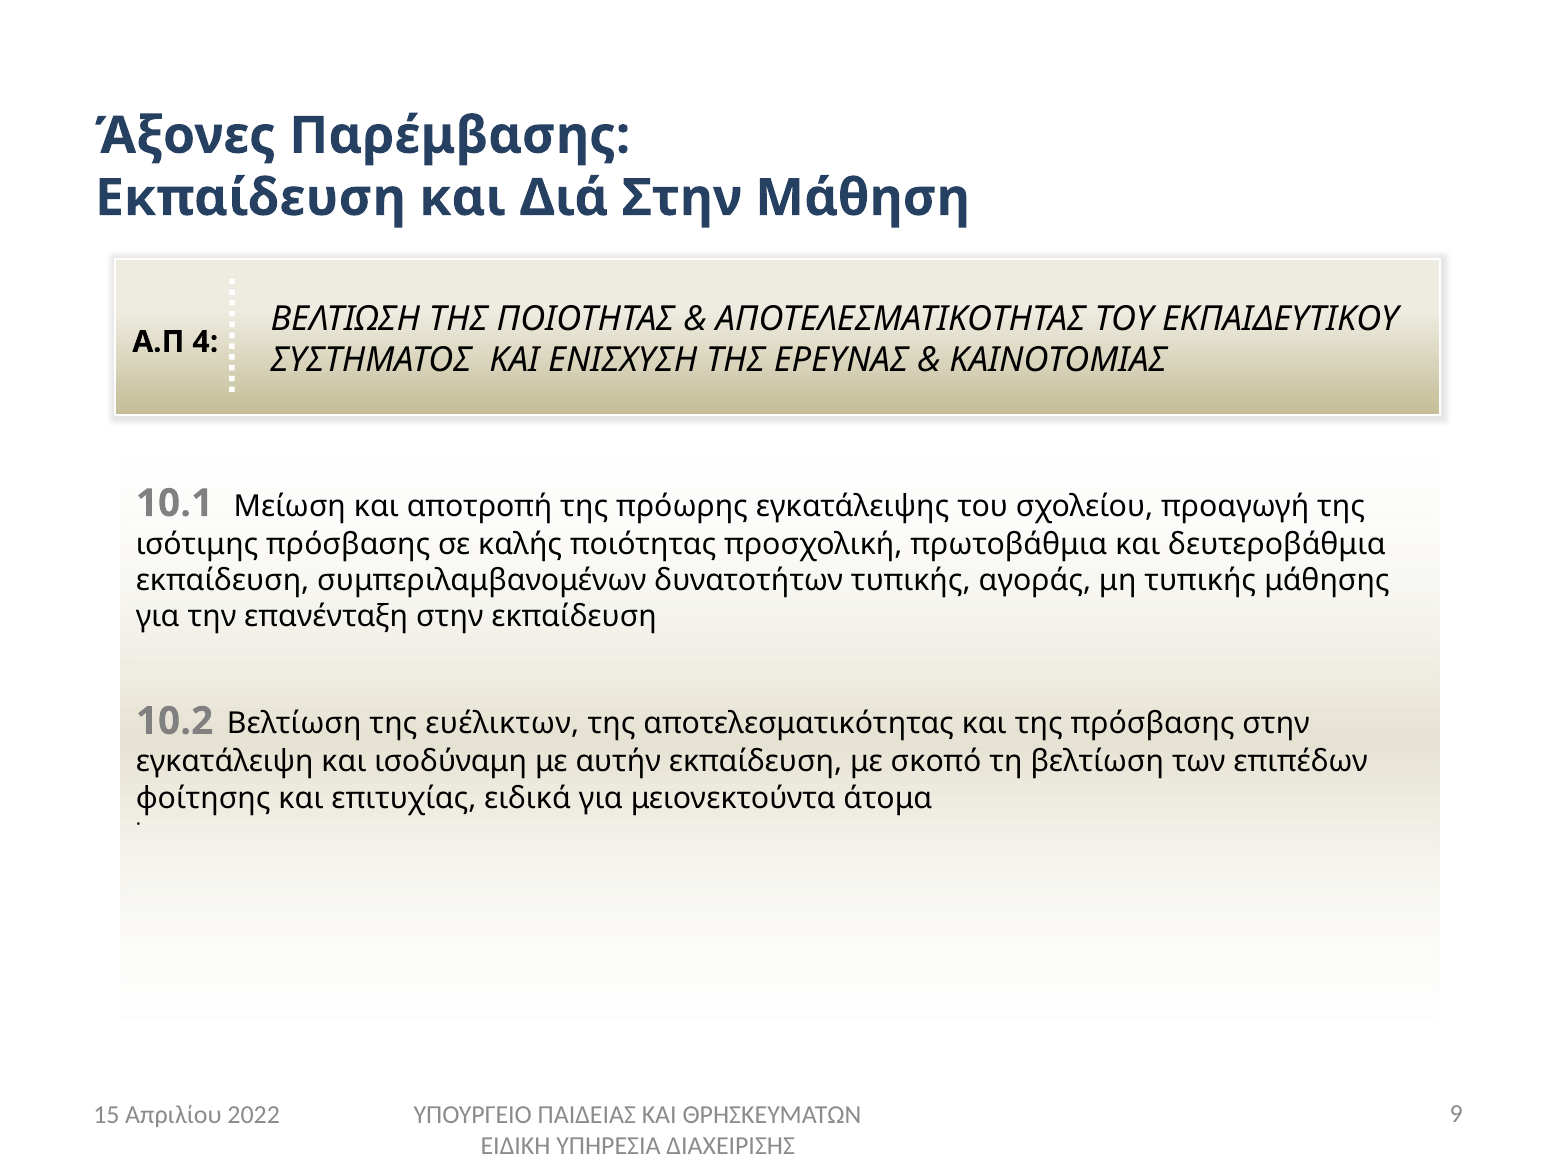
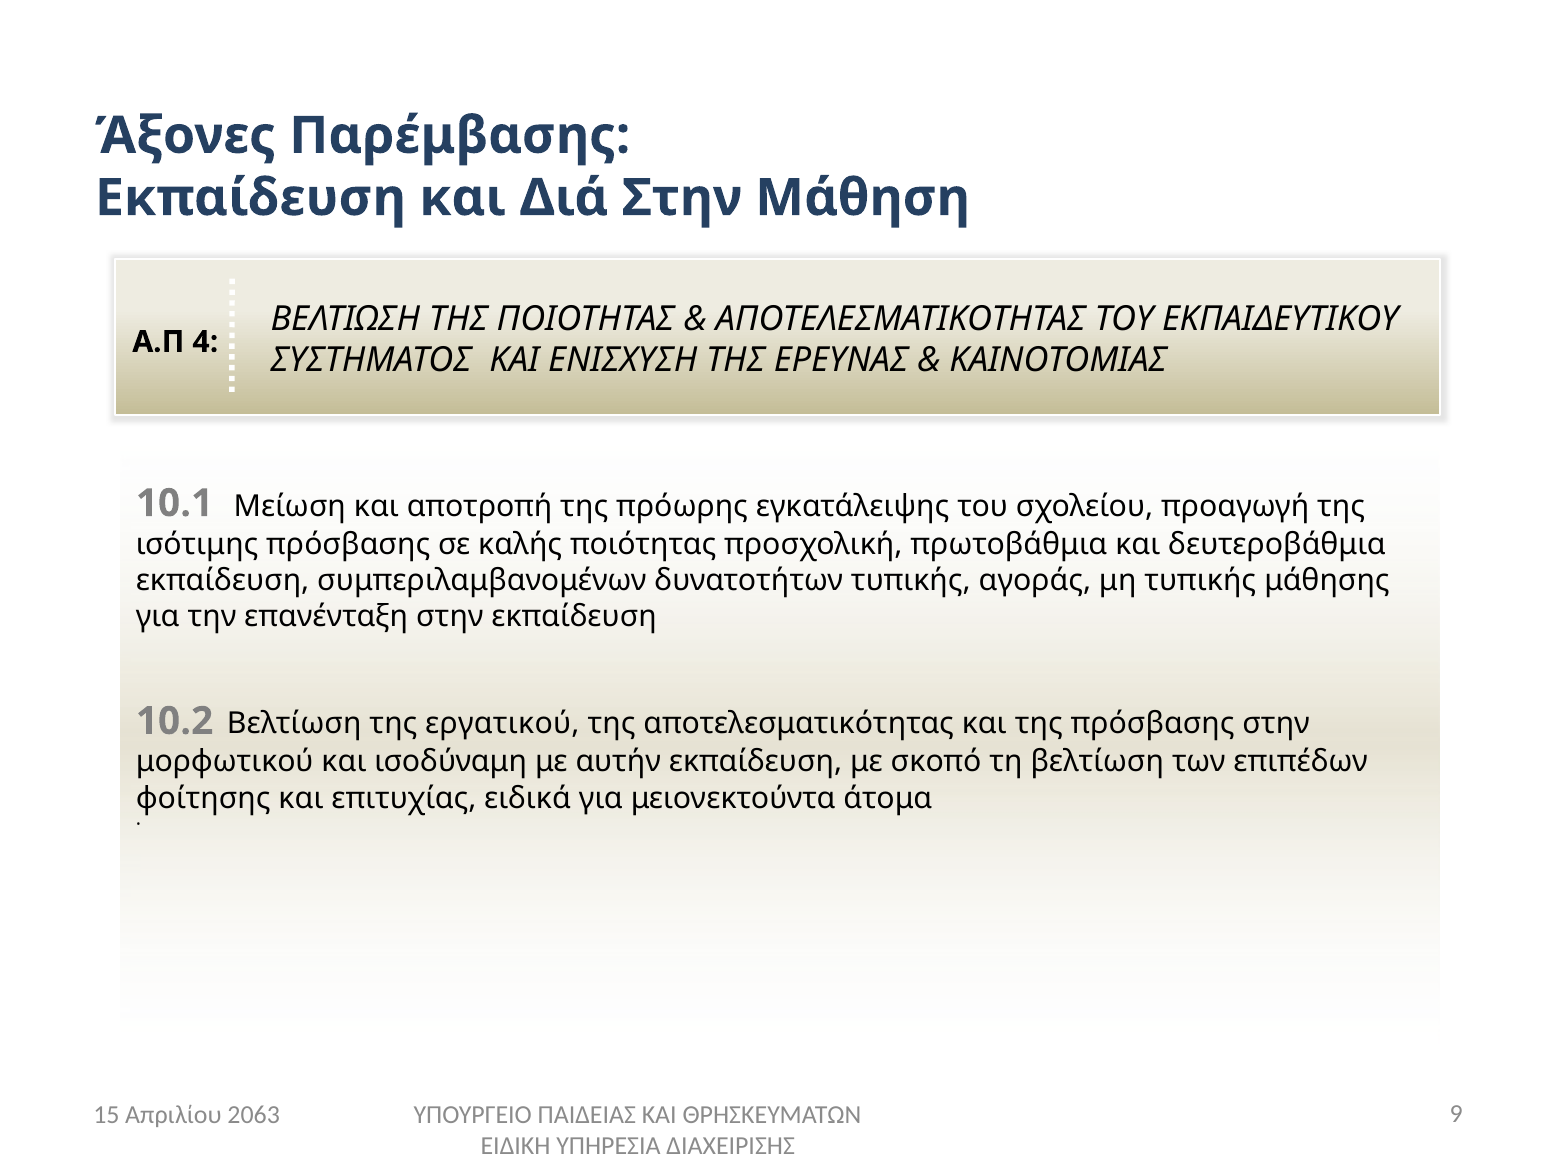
ευέλικτων: ευέλικτων -> εργατικού (502, 724)
εγκατάλειψη: εγκατάλειψη -> μορφωτικού (225, 762)
2022: 2022 -> 2063 (254, 1114)
